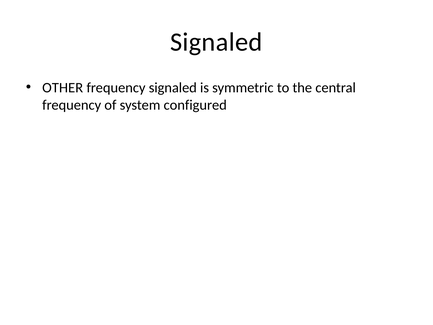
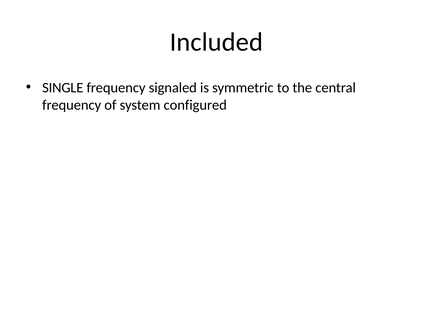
Signaled: Signaled -> Included (216, 42)
OTHER: OTHER -> SINGLE (63, 88)
